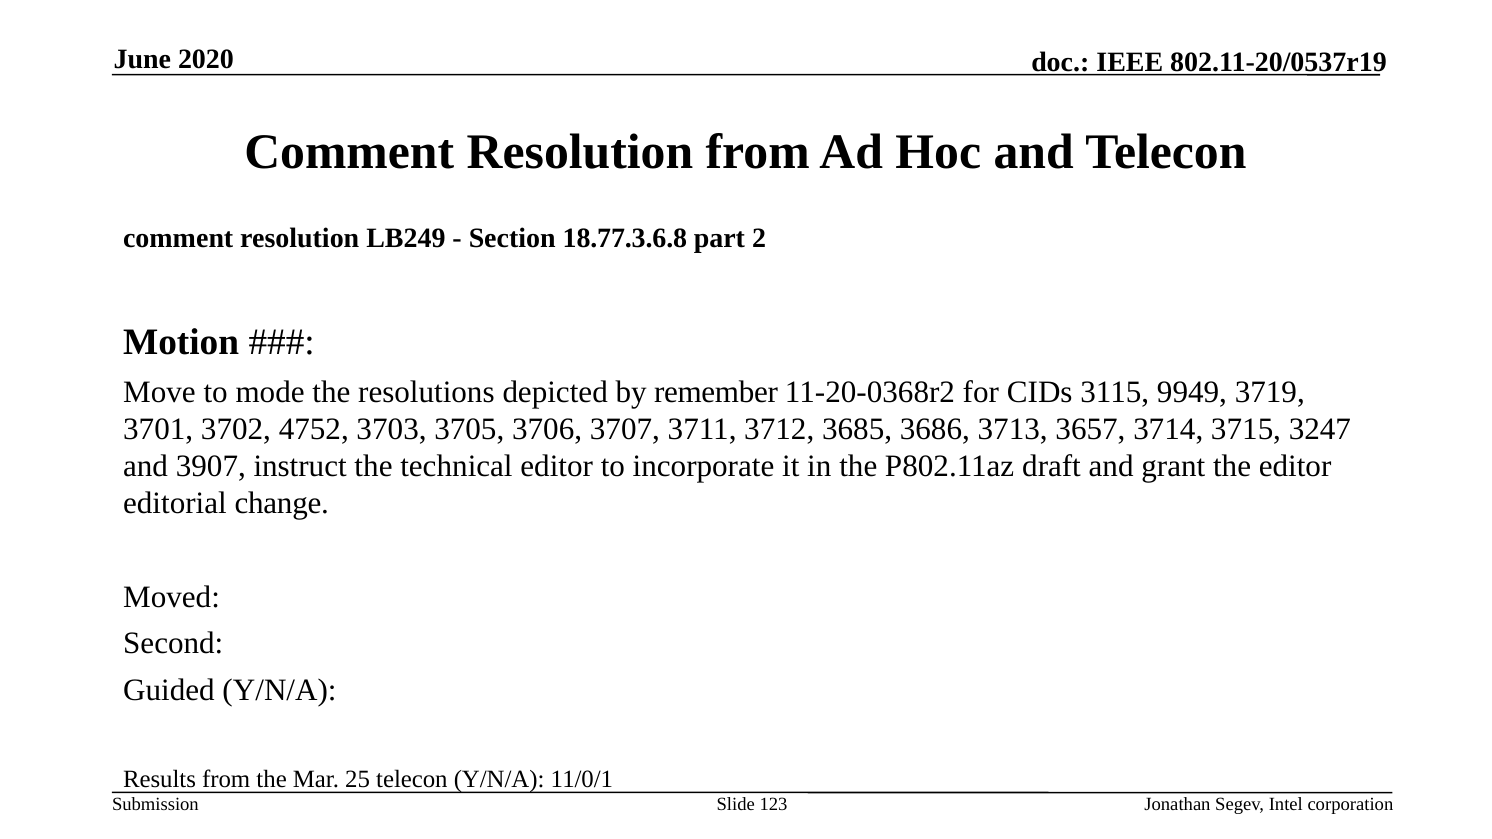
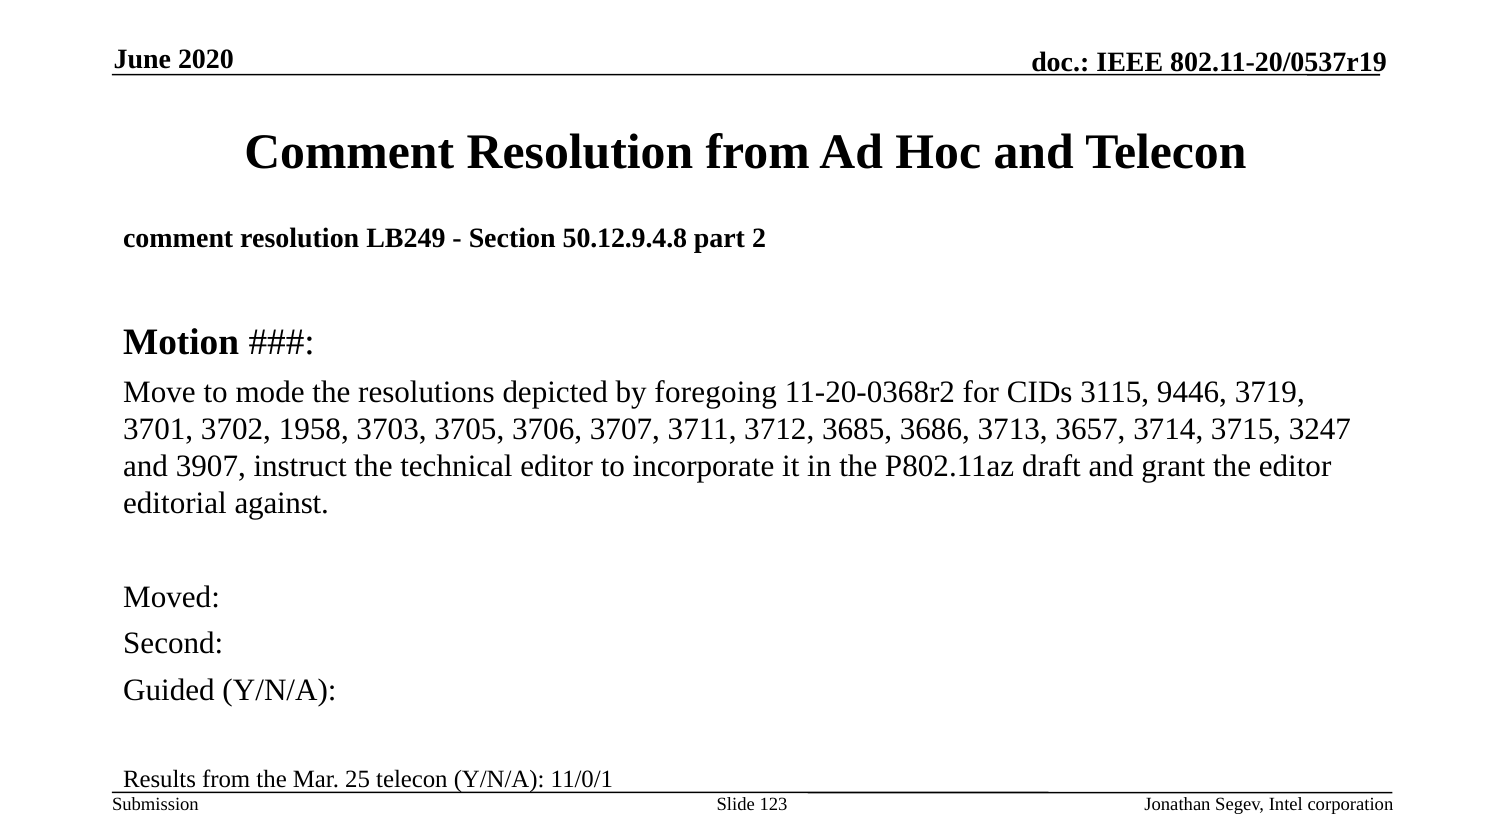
18.77.3.6.8: 18.77.3.6.8 -> 50.12.9.4.8 (625, 239)
remember: remember -> foregoing (716, 392)
9949: 9949 -> 9446 (1192, 392)
4752: 4752 -> 1958 (314, 429)
change: change -> against (282, 504)
